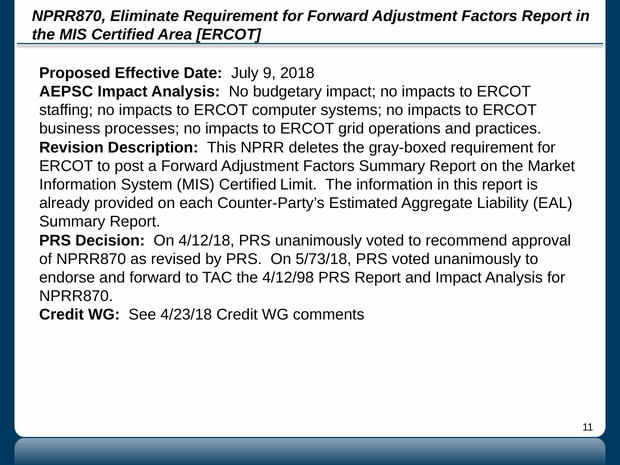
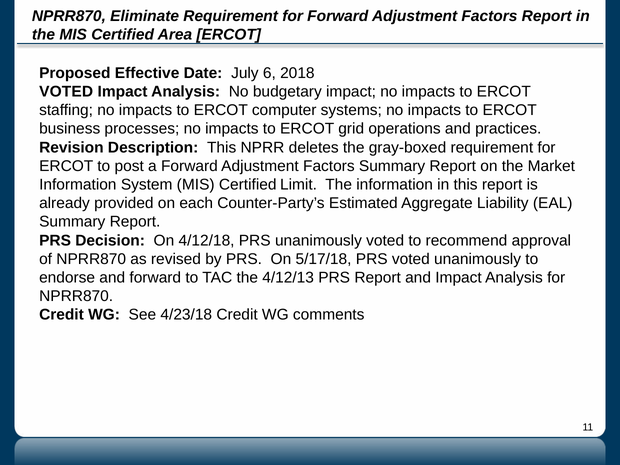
9: 9 -> 6 (269, 73)
AEPSC: AEPSC -> VOTED (66, 92)
5/73/18: 5/73/18 -> 5/17/18 (324, 259)
4/12/98: 4/12/98 -> 4/12/13 (288, 278)
